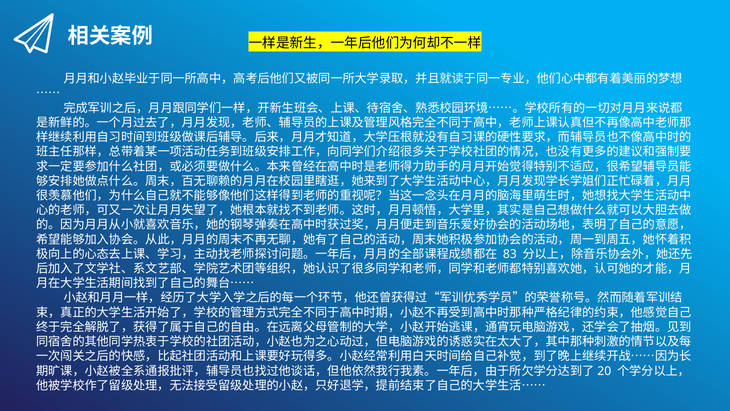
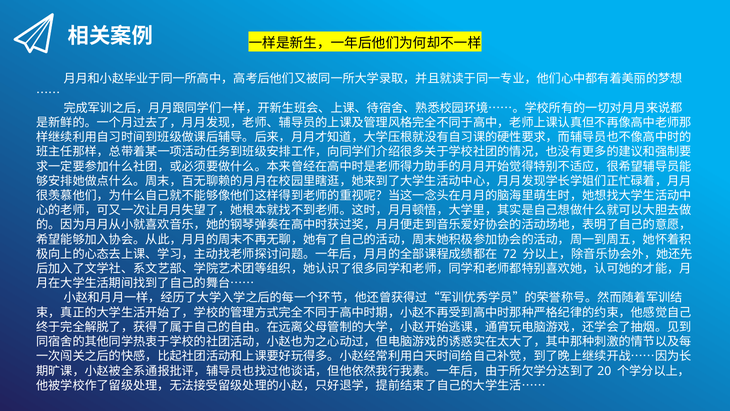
83: 83 -> 72 (510, 254)
